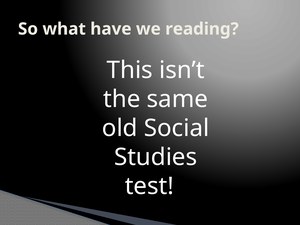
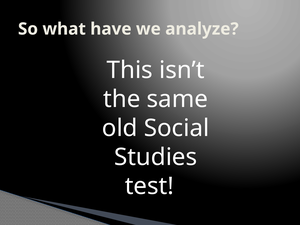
reading: reading -> analyze (202, 29)
